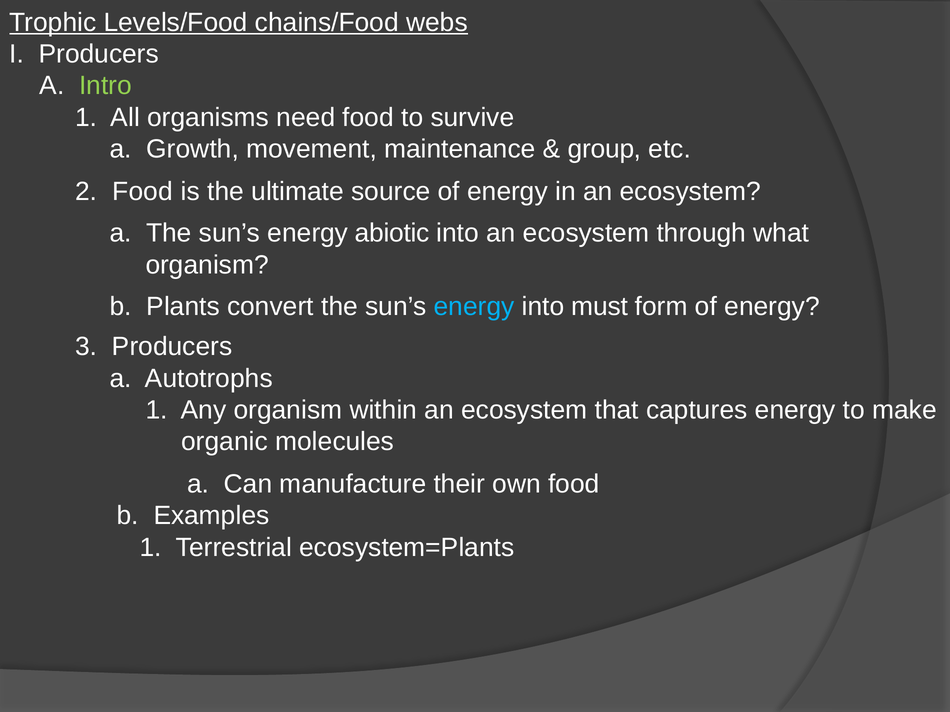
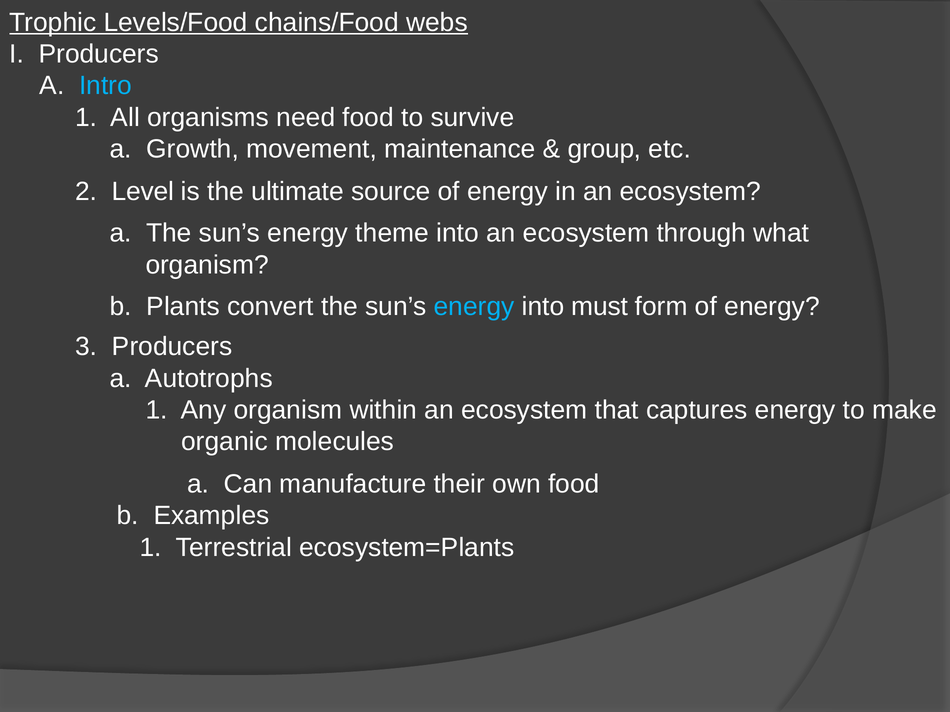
Intro colour: light green -> light blue (105, 86)
2 Food: Food -> Level (143, 192)
abiotic: abiotic -> theme (392, 233)
